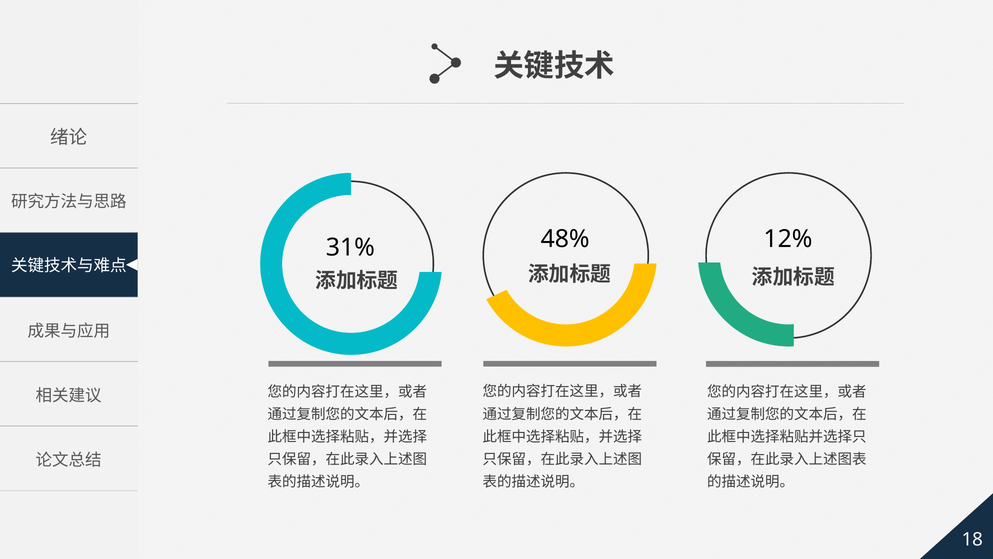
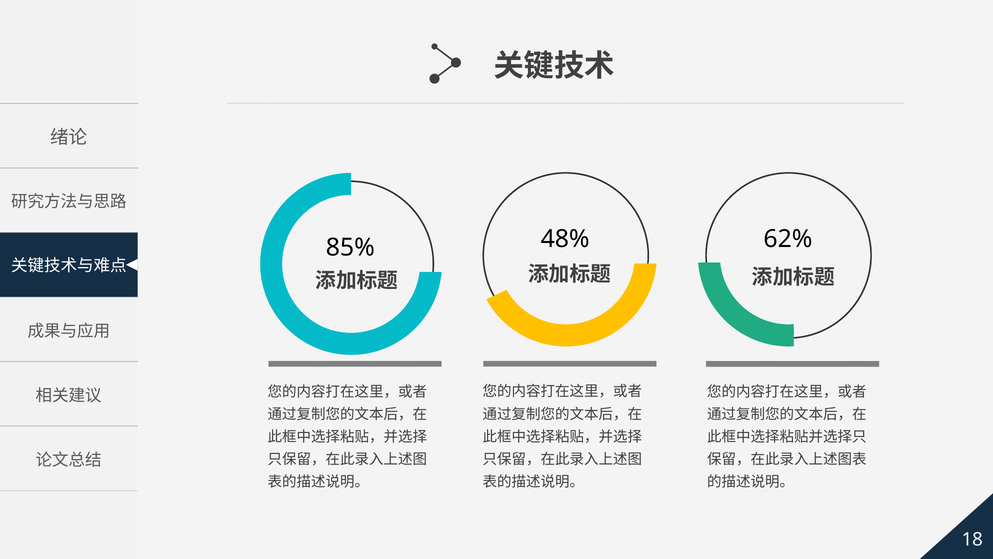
12%: 12% -> 62% (788, 239)
31%: 31% -> 85% (350, 247)
